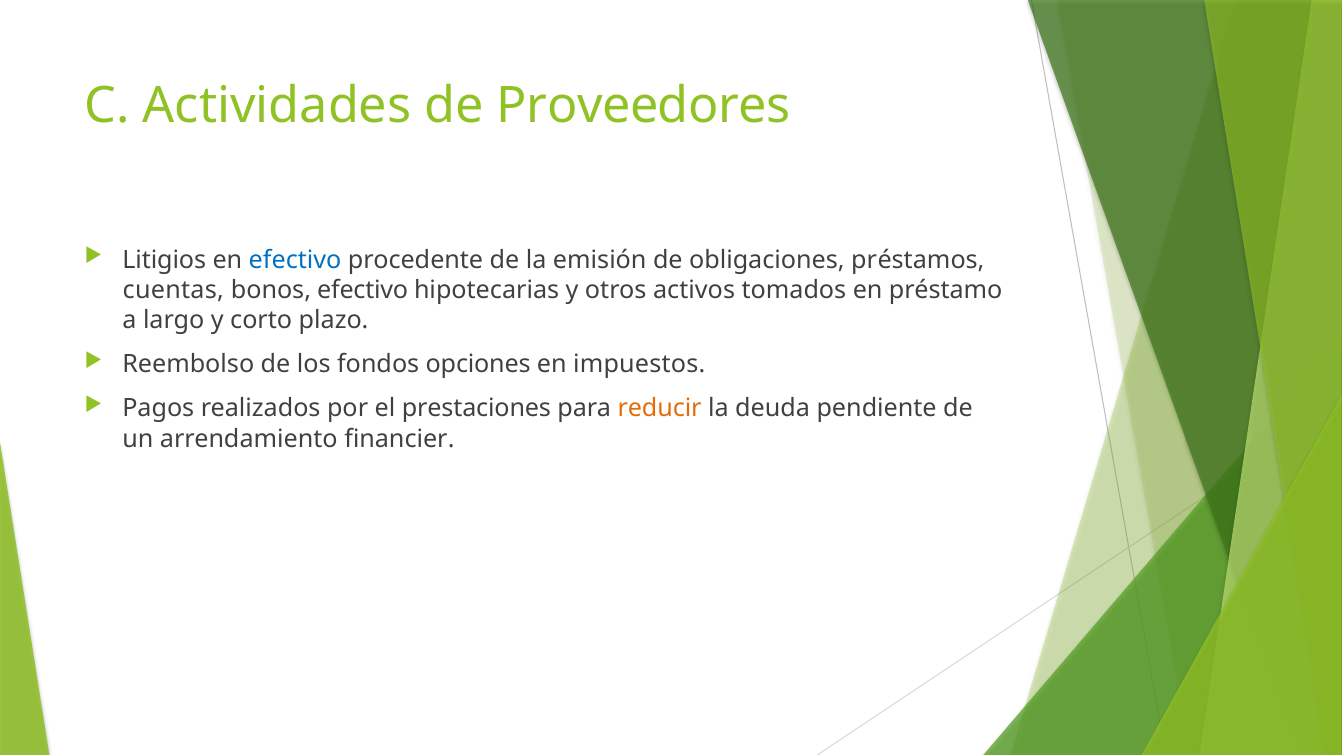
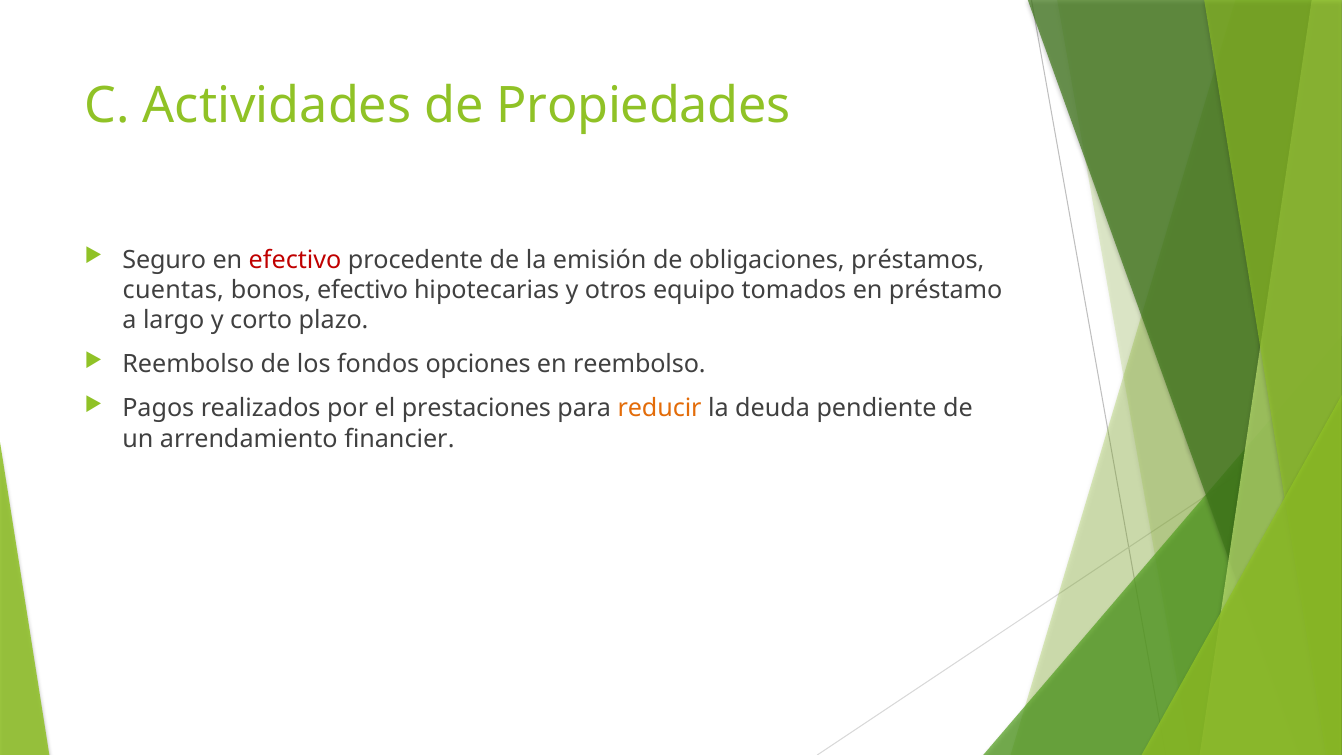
Proveedores: Proveedores -> Propiedades (644, 106)
Litigios: Litigios -> Seguro (164, 260)
efectivo colour: blue -> red (295, 260)
activos: activos -> equipo (694, 290)
en impuestos: impuestos -> reembolso (639, 364)
